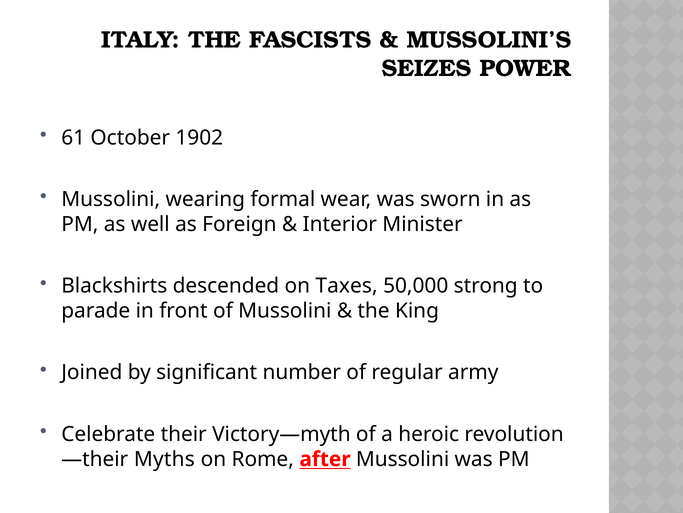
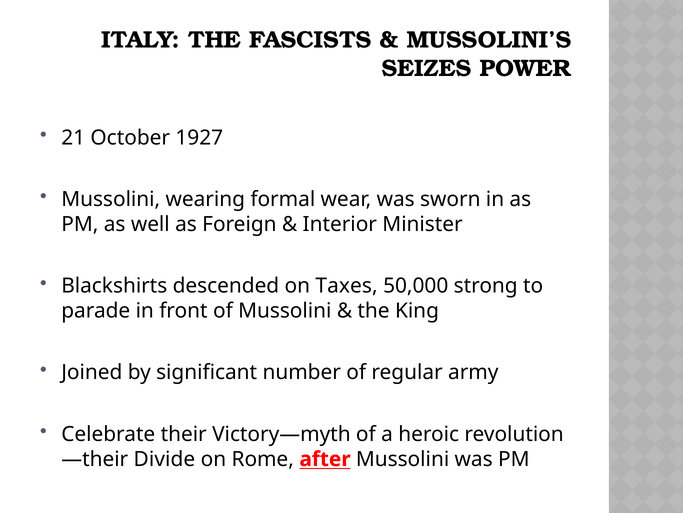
61: 61 -> 21 (73, 138)
1902: 1902 -> 1927 (199, 138)
Myths: Myths -> Divide (164, 459)
